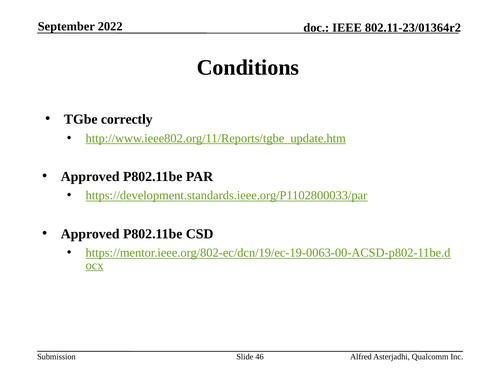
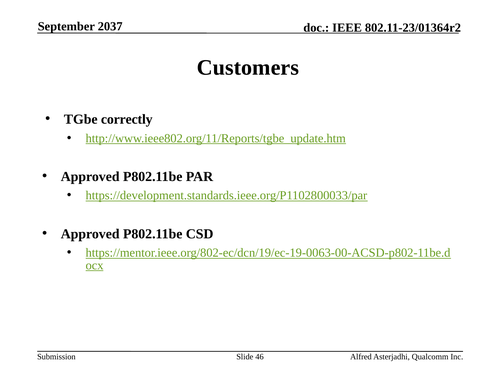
2022: 2022 -> 2037 (110, 26)
Conditions: Conditions -> Customers (248, 68)
